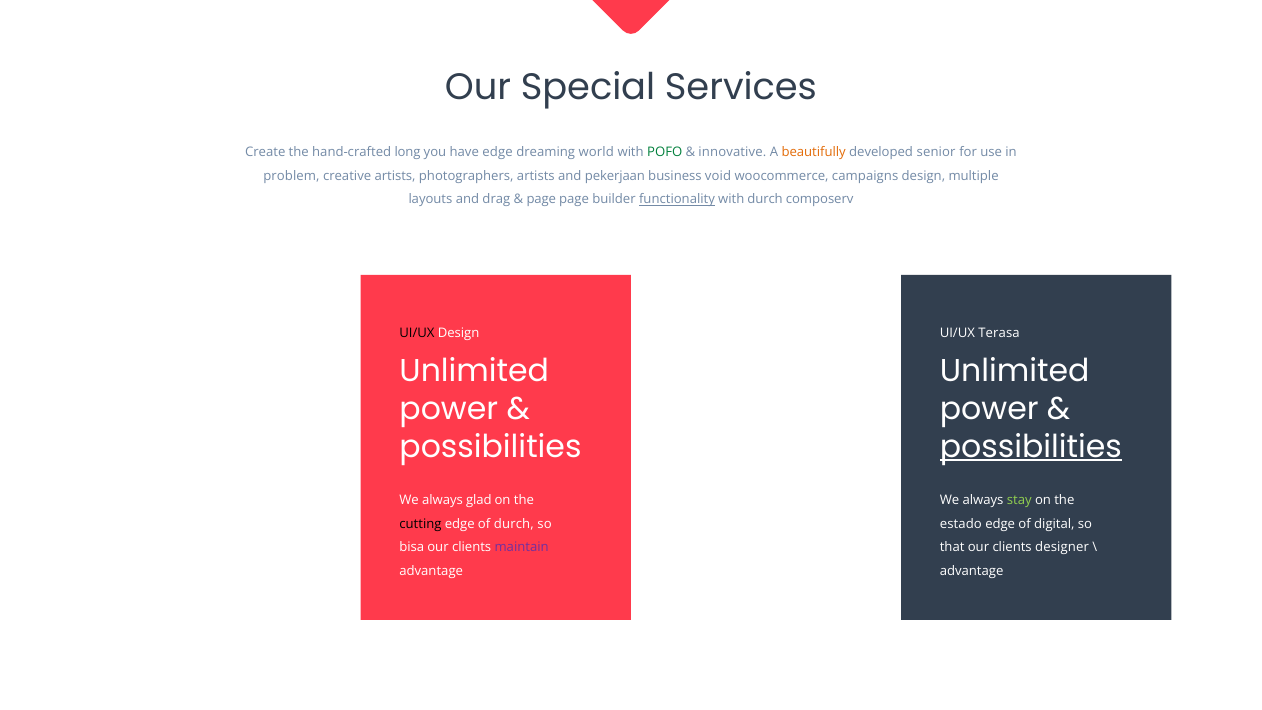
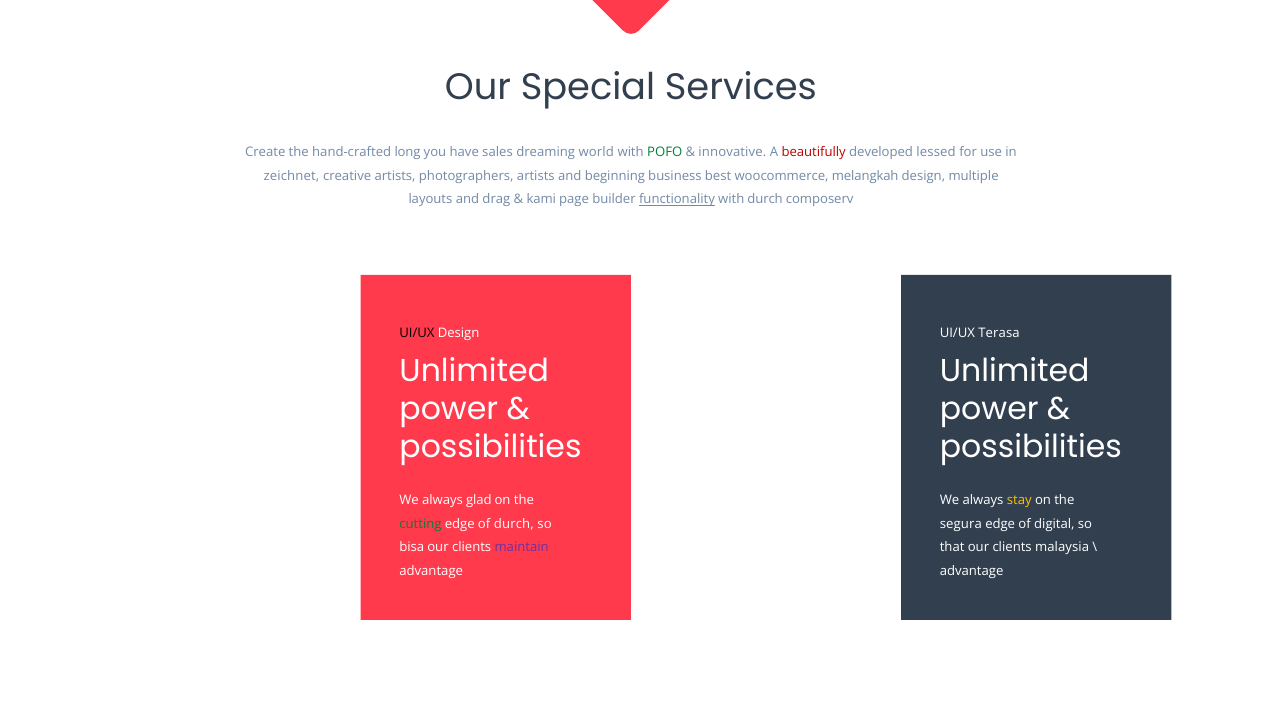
have edge: edge -> sales (498, 152)
beautifully colour: orange -> red (814, 152)
senior: senior -> lessed (936, 152)
problem: problem -> zeichnet (291, 176)
pekerjaan: pekerjaan -> beginning (615, 176)
void: void -> best (718, 176)
campaigns: campaigns -> melangkah (865, 176)
page: page -> kami (541, 200)
possibilities underline: present -> none (1031, 447)
stay colour: light green -> yellow (1019, 500)
cutting colour: black -> green (420, 524)
estado: estado -> segura (961, 524)
designer: designer -> malaysia (1062, 547)
